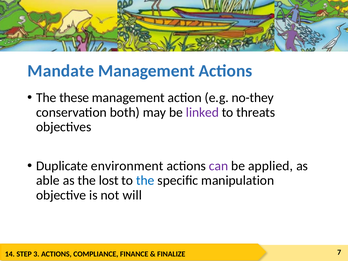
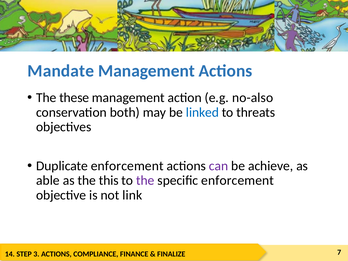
no-they: no-they -> no-also (253, 98)
linked colour: purple -> blue (202, 112)
Duplicate environment: environment -> enforcement (127, 166)
applied: applied -> achieve (271, 166)
lost: lost -> this (109, 180)
the colour: blue -> purple (145, 180)
specific manipulation: manipulation -> enforcement (238, 180)
will: will -> link (132, 195)
